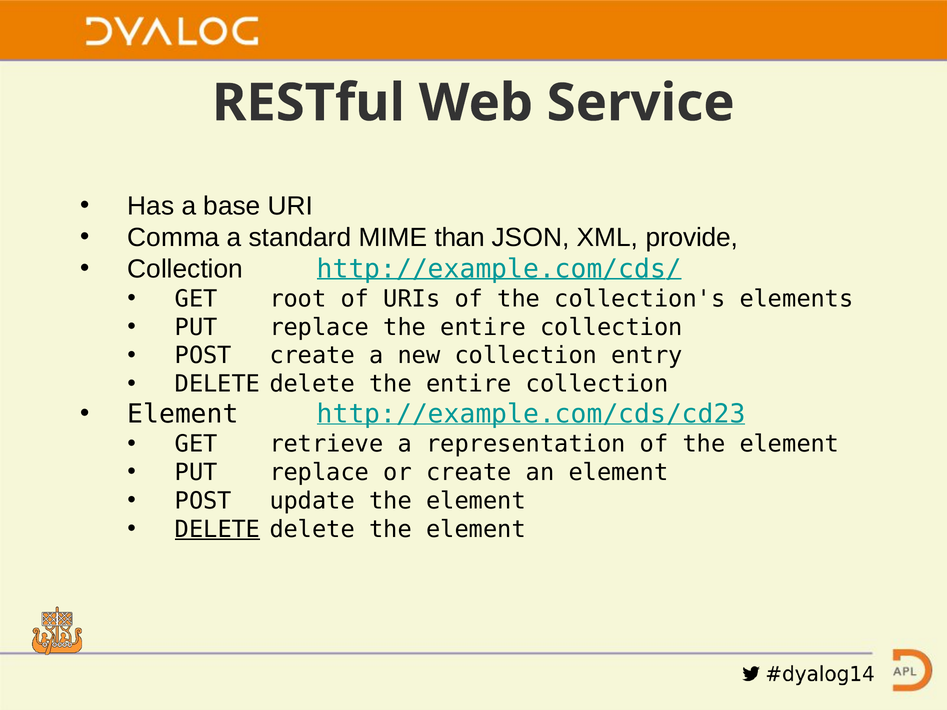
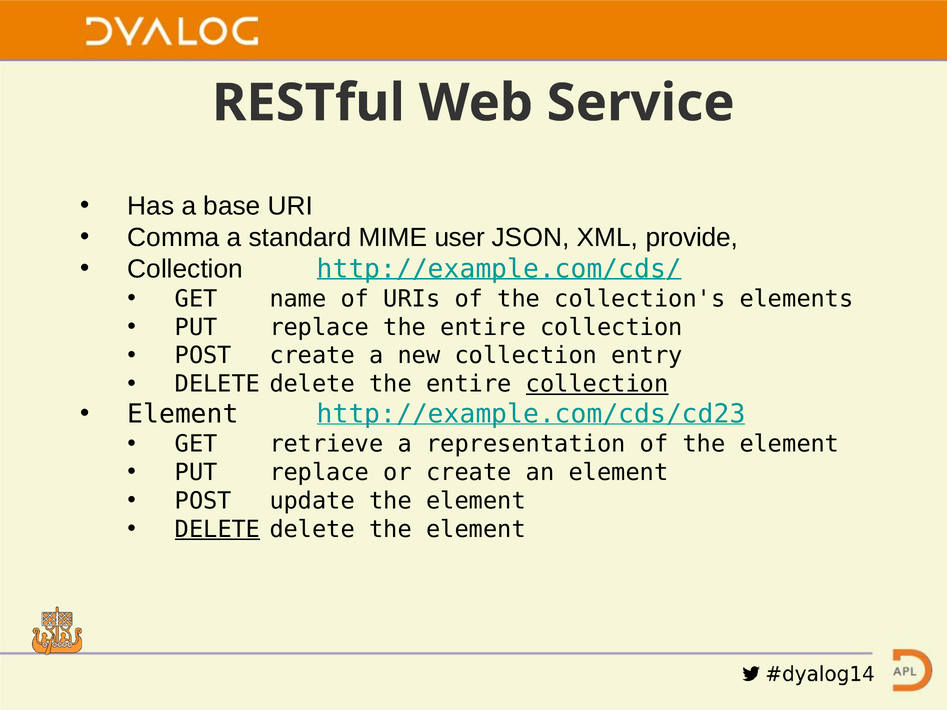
than: than -> user (460, 238)
root: root -> name (298, 299)
collection underline: none -> present (597, 384)
